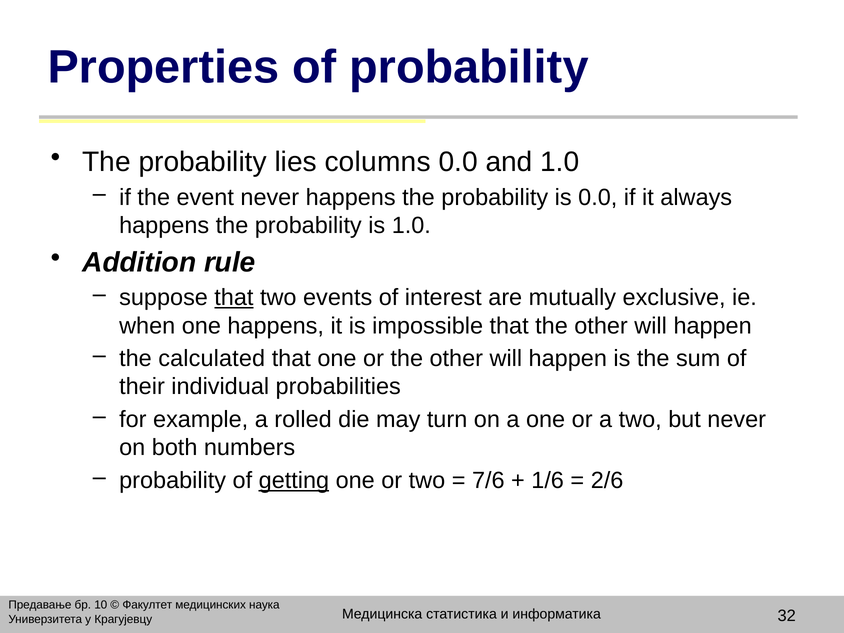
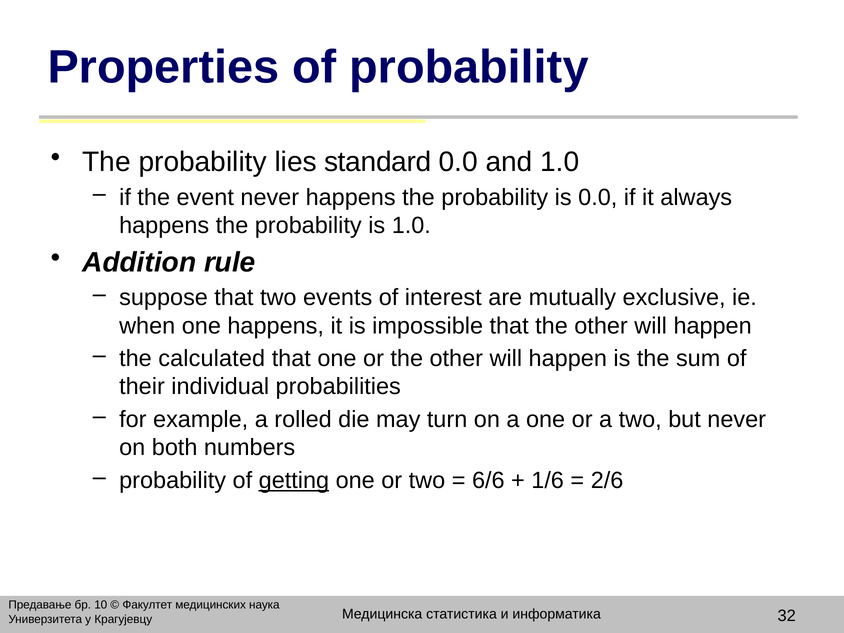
columns: columns -> standard (378, 162)
that underline: present -> none (234, 298)
7/6: 7/6 -> 6/6 (488, 481)
